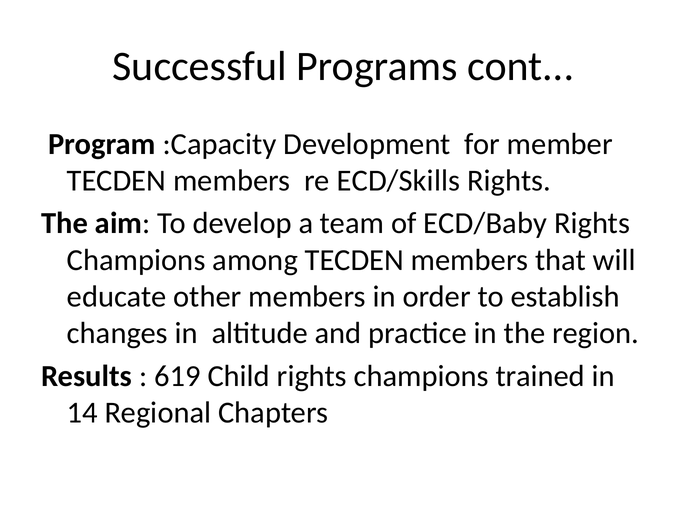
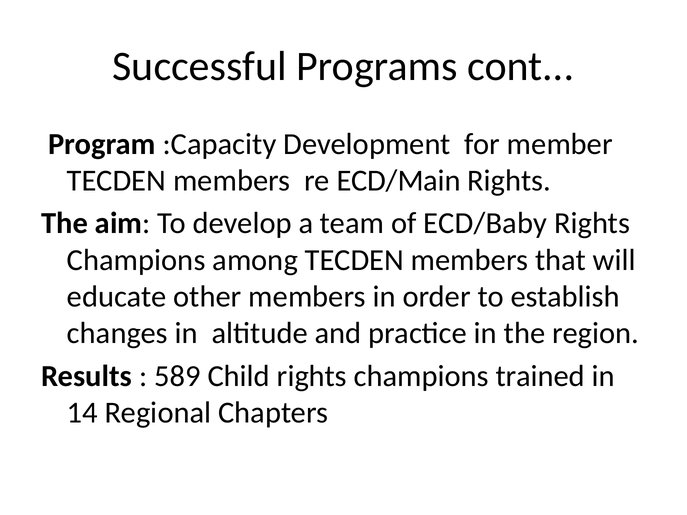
ECD/Skills: ECD/Skills -> ECD/Main (399, 181)
619: 619 -> 589 (177, 376)
